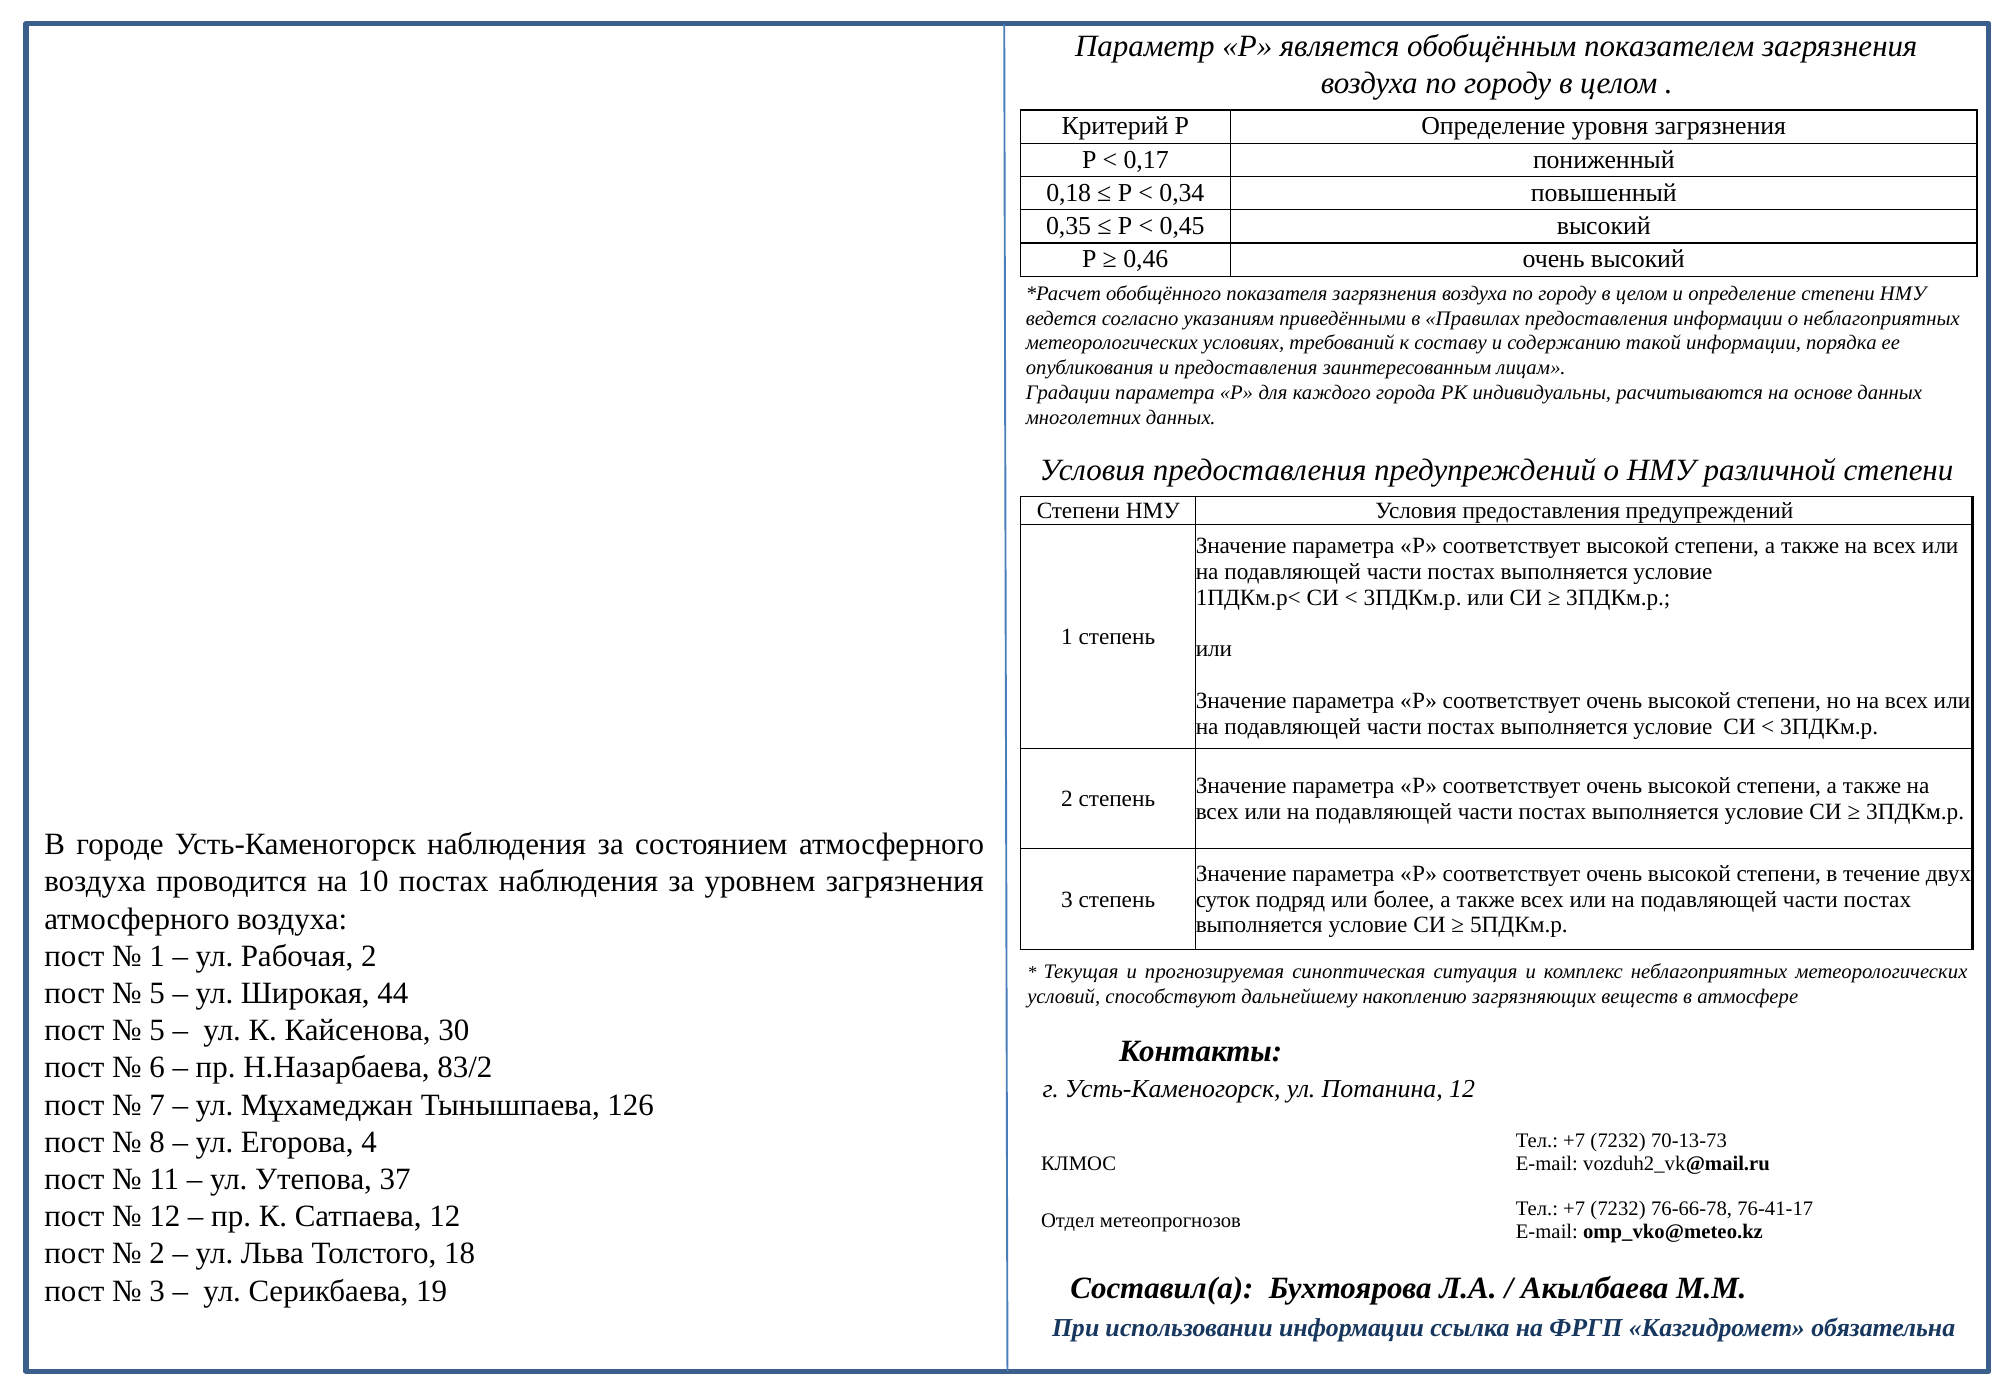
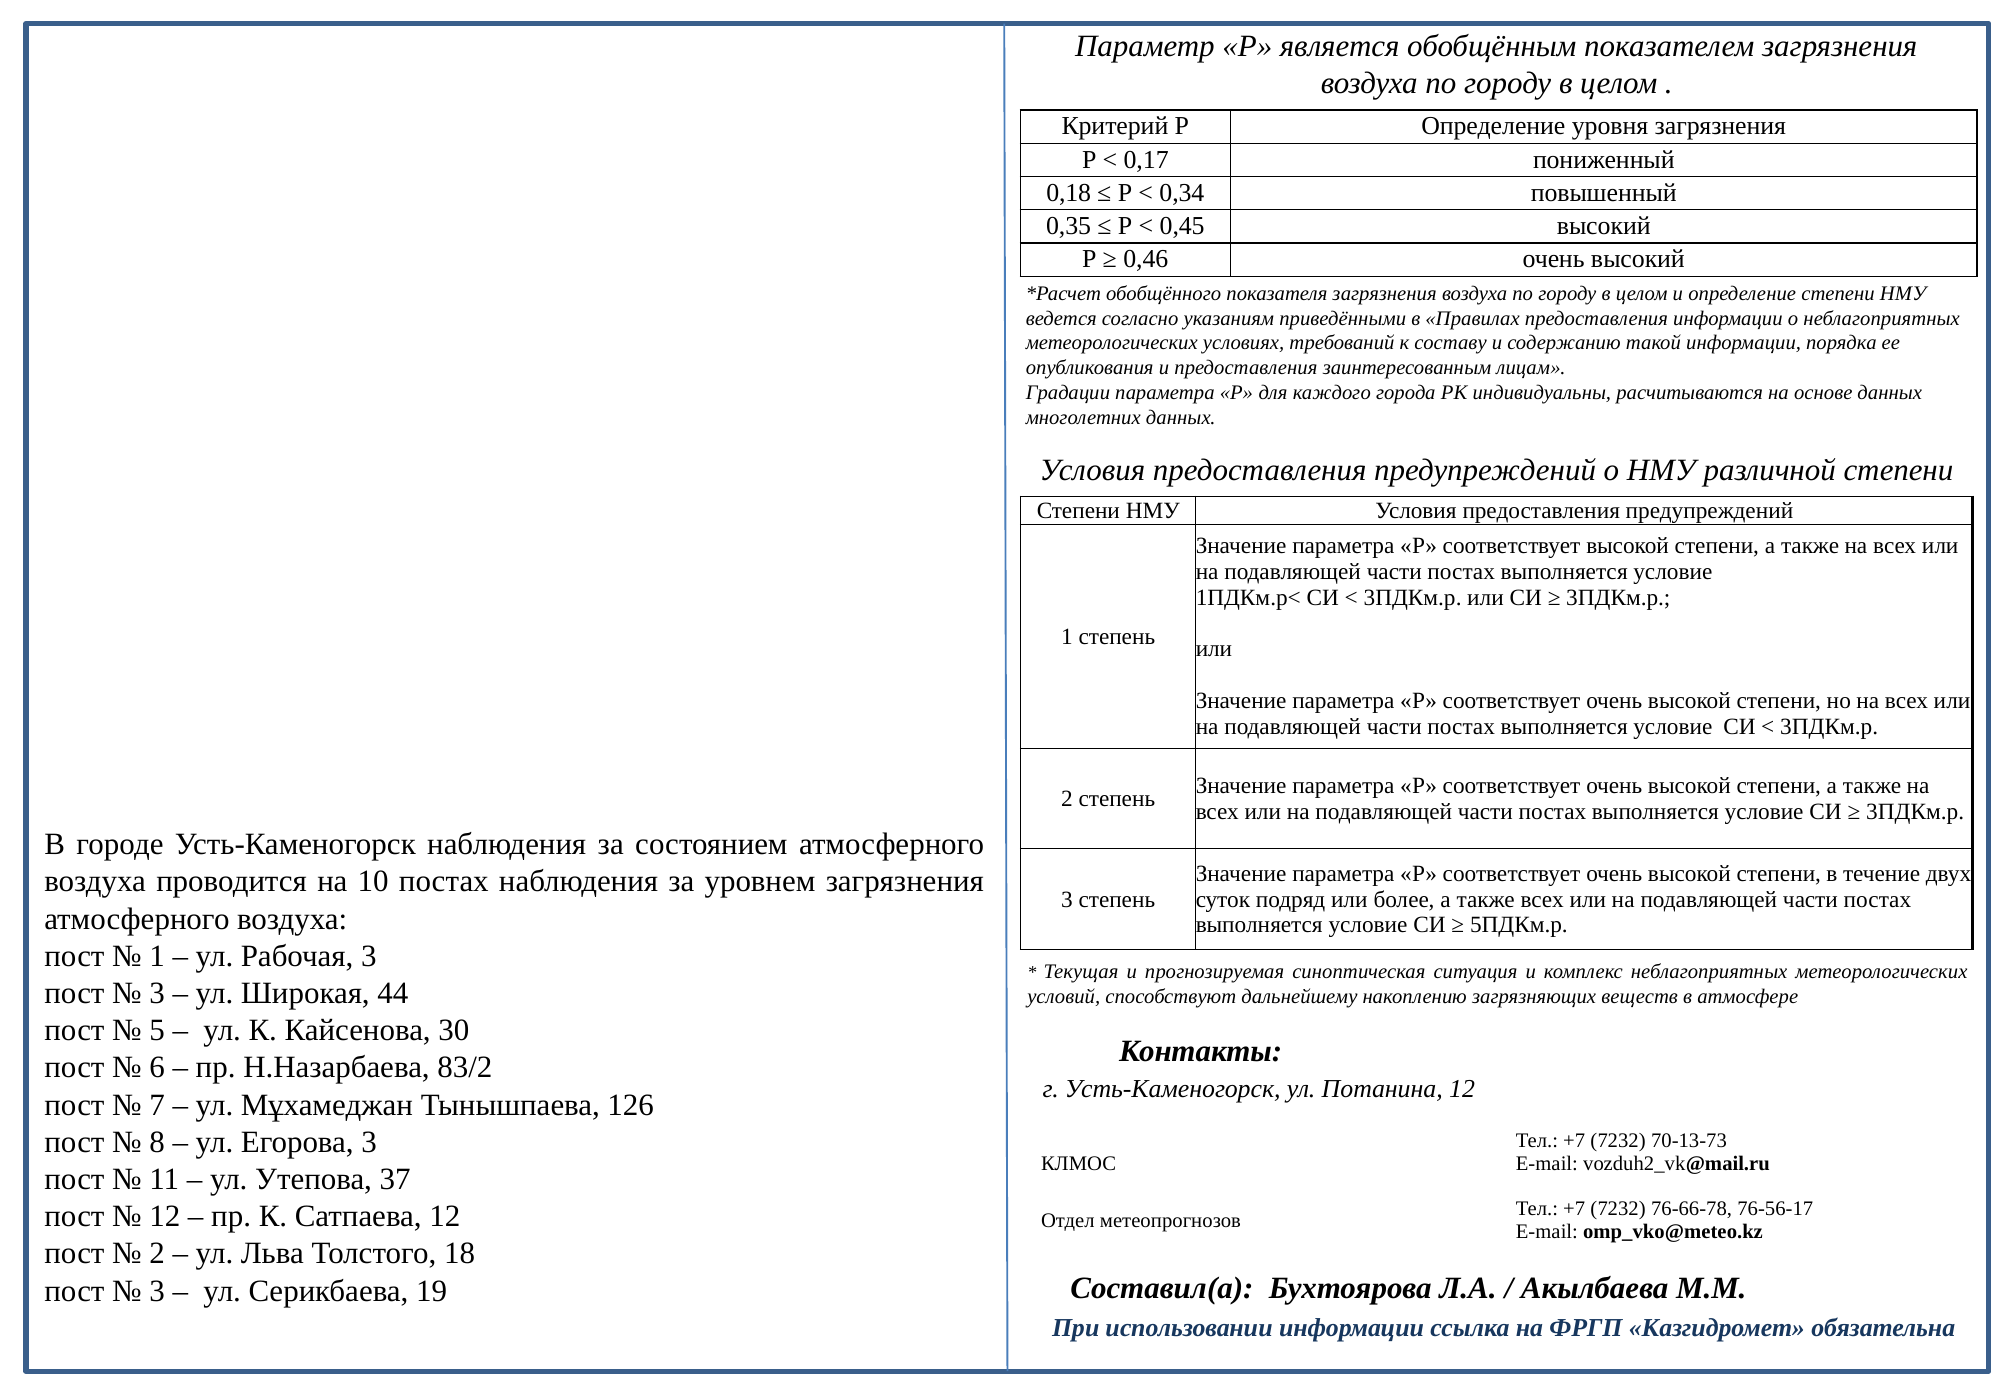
Рабочая 2: 2 -> 3 (369, 956)
5: 5 -> 3 (157, 993)
Егорова 4: 4 -> 3 (369, 1142)
76-41-17: 76-41-17 -> 76-56-17 (1775, 1209)
